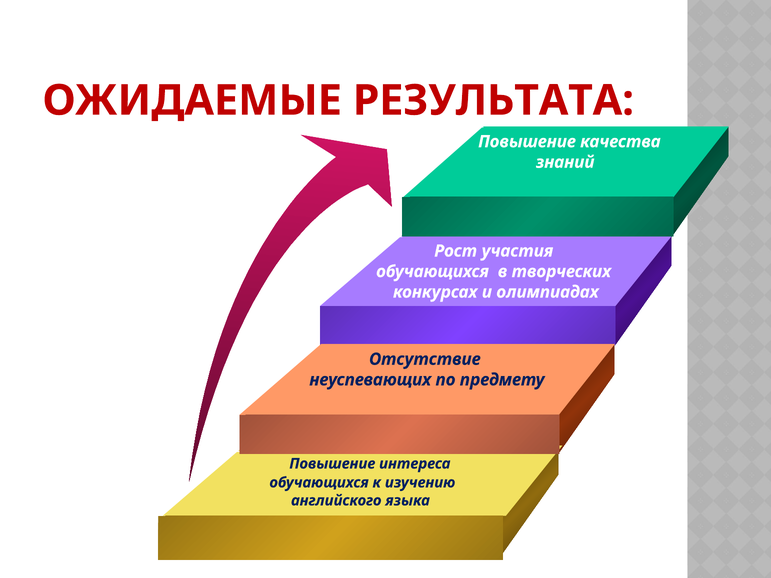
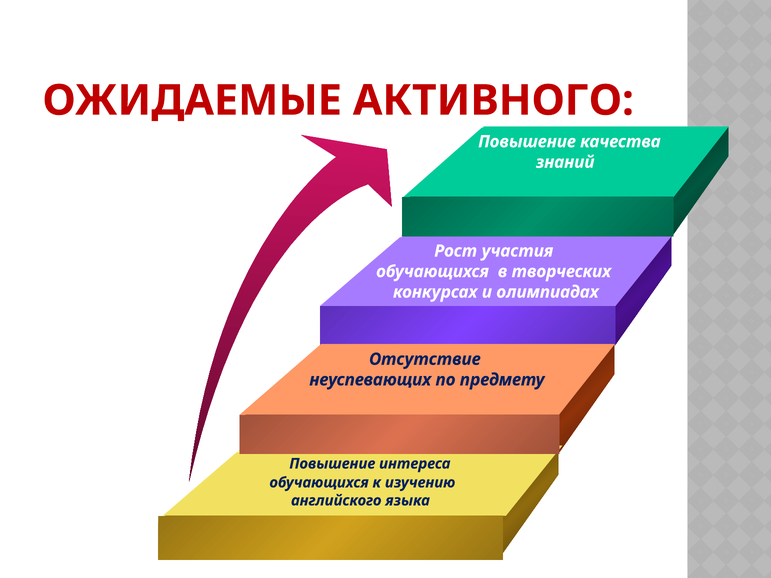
РЕЗУЛЬТАТА: РЕЗУЛЬТАТА -> АКТИВНОГО (493, 101)
